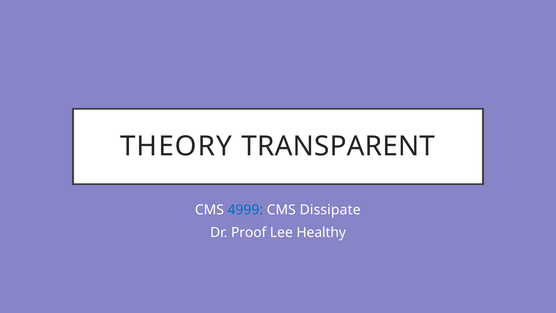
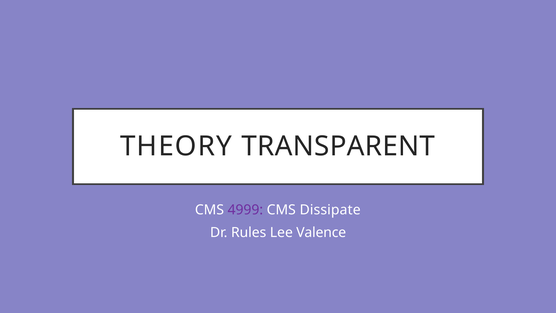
4999 colour: blue -> purple (245, 210)
Proof: Proof -> Rules (249, 232)
Healthy: Healthy -> Valence (321, 232)
